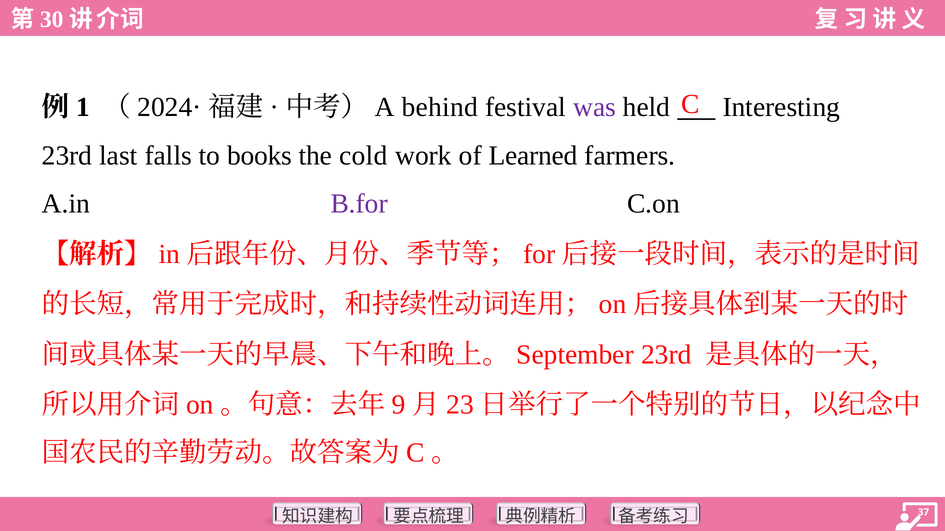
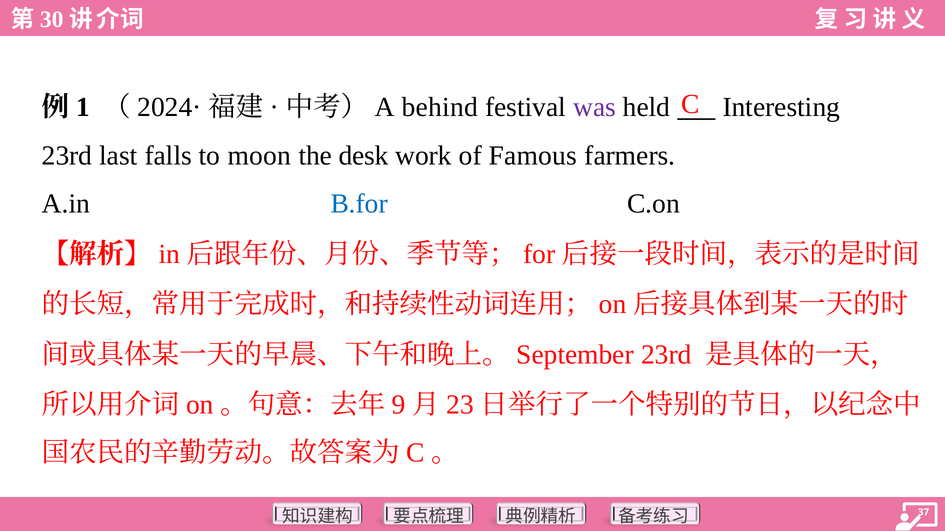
books: books -> moon (259, 156)
cold: cold -> desk (364, 156)
Learned: Learned -> Famous (533, 156)
B.for colour: purple -> blue (359, 204)
